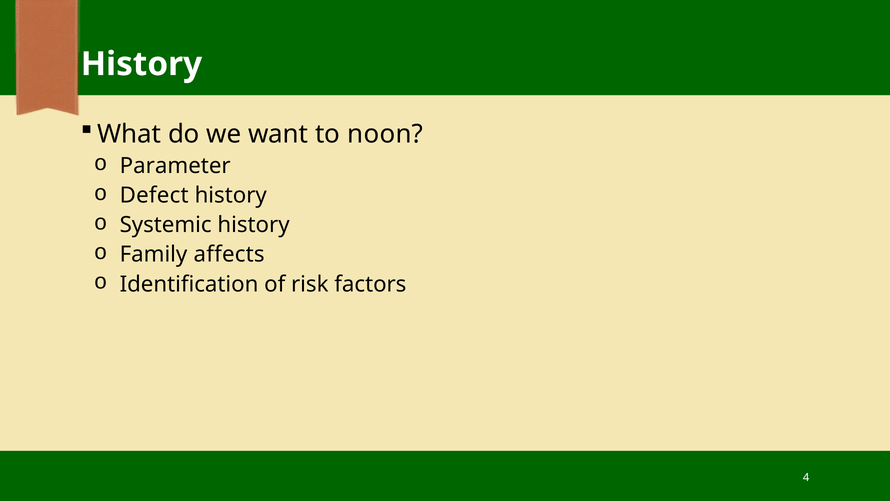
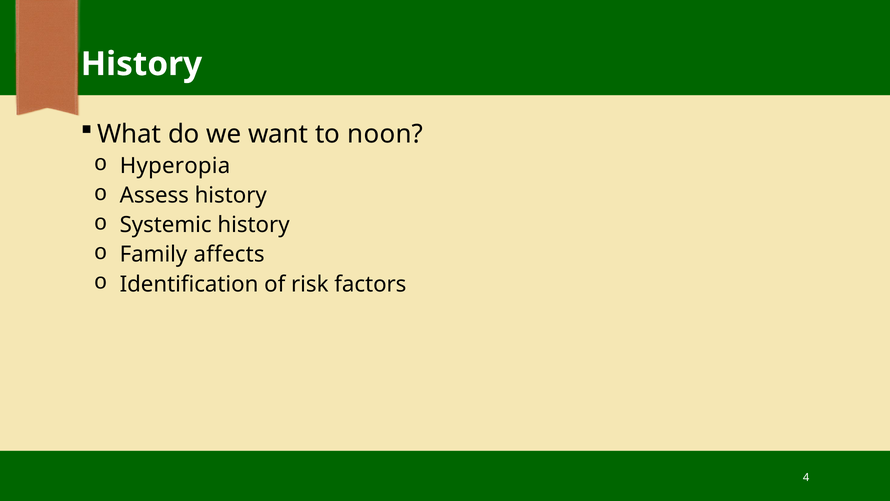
Parameter: Parameter -> Hyperopia (175, 166)
Defect: Defect -> Assess (154, 195)
